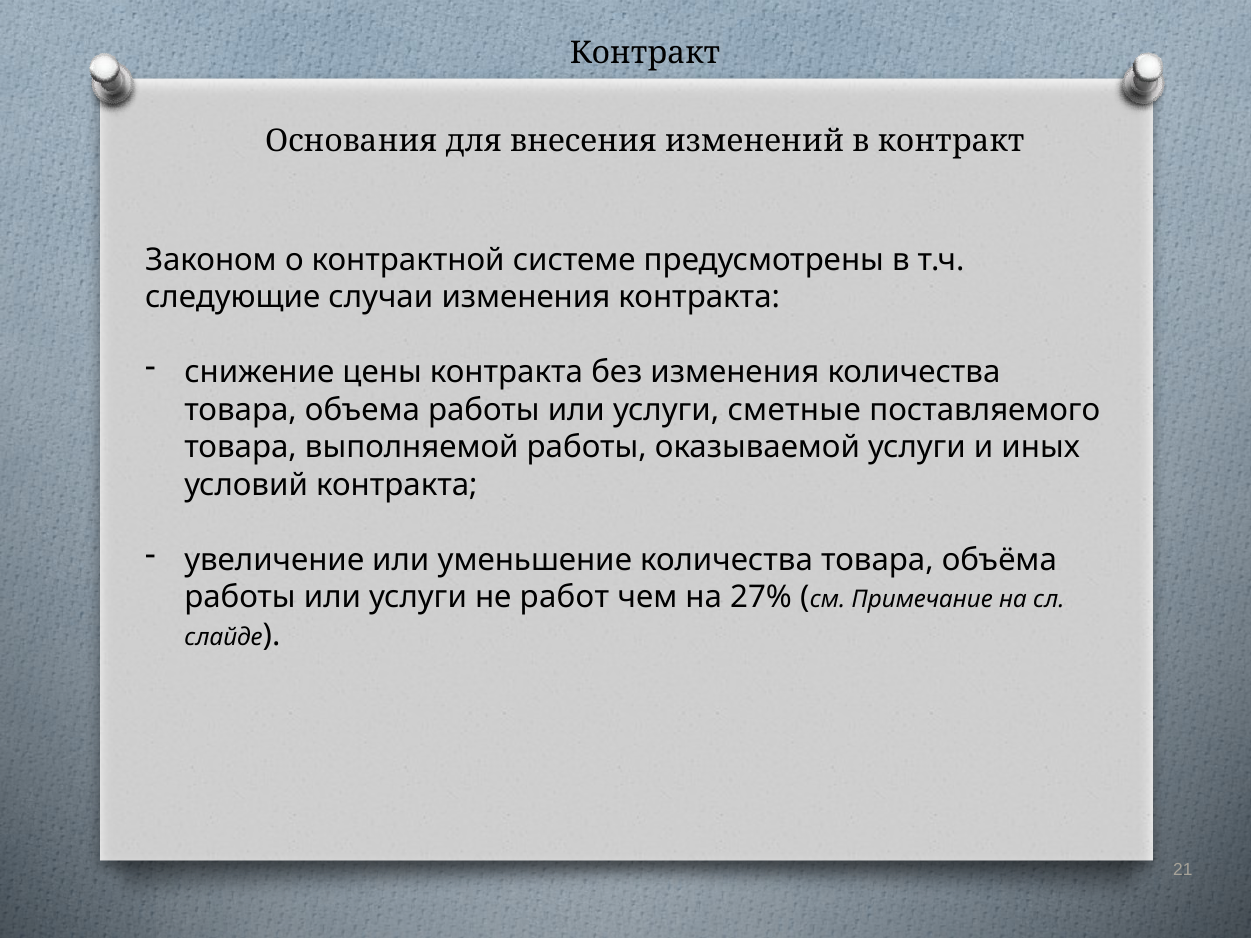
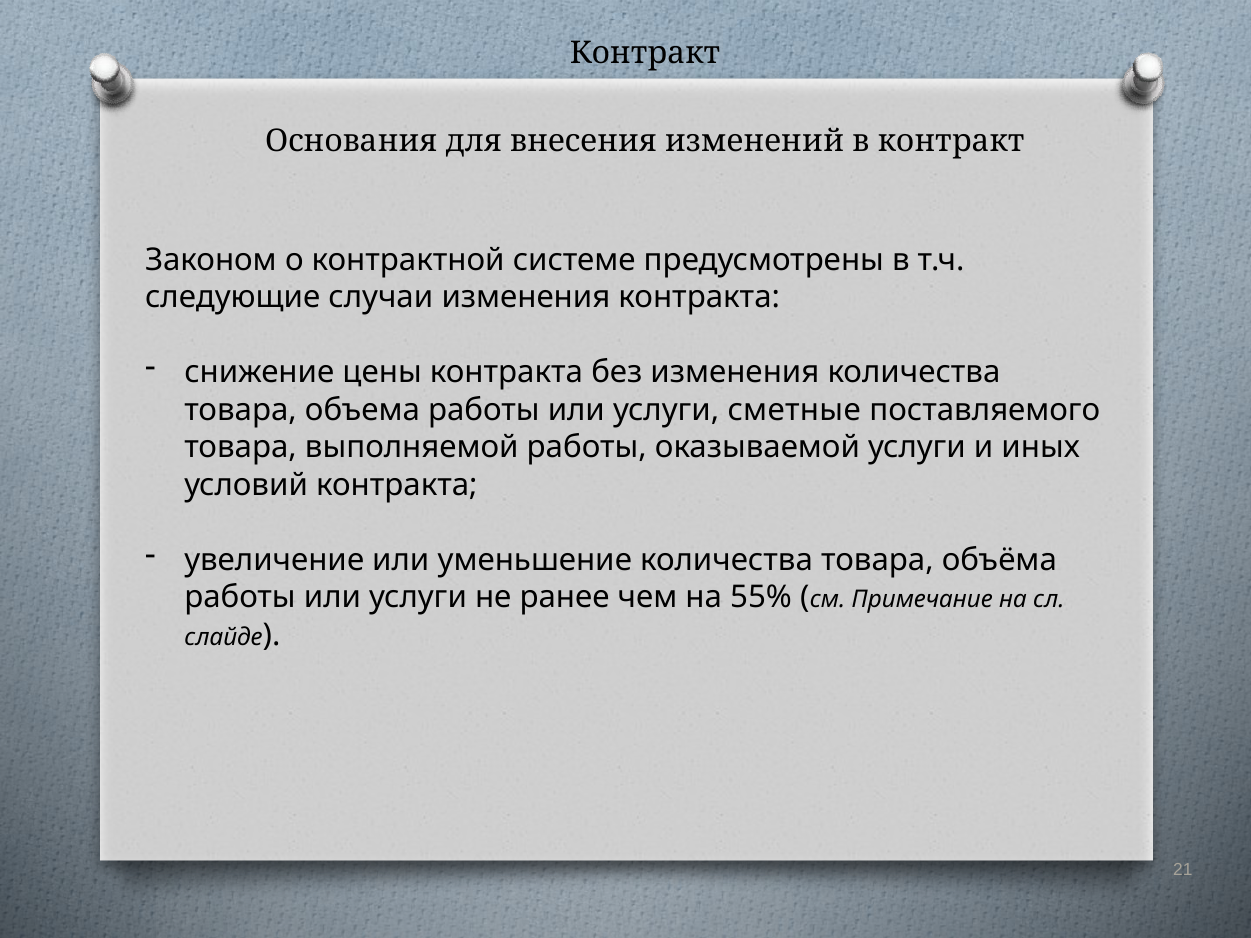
работ: работ -> ранее (565, 598)
27%: 27% -> 55% (761, 598)
